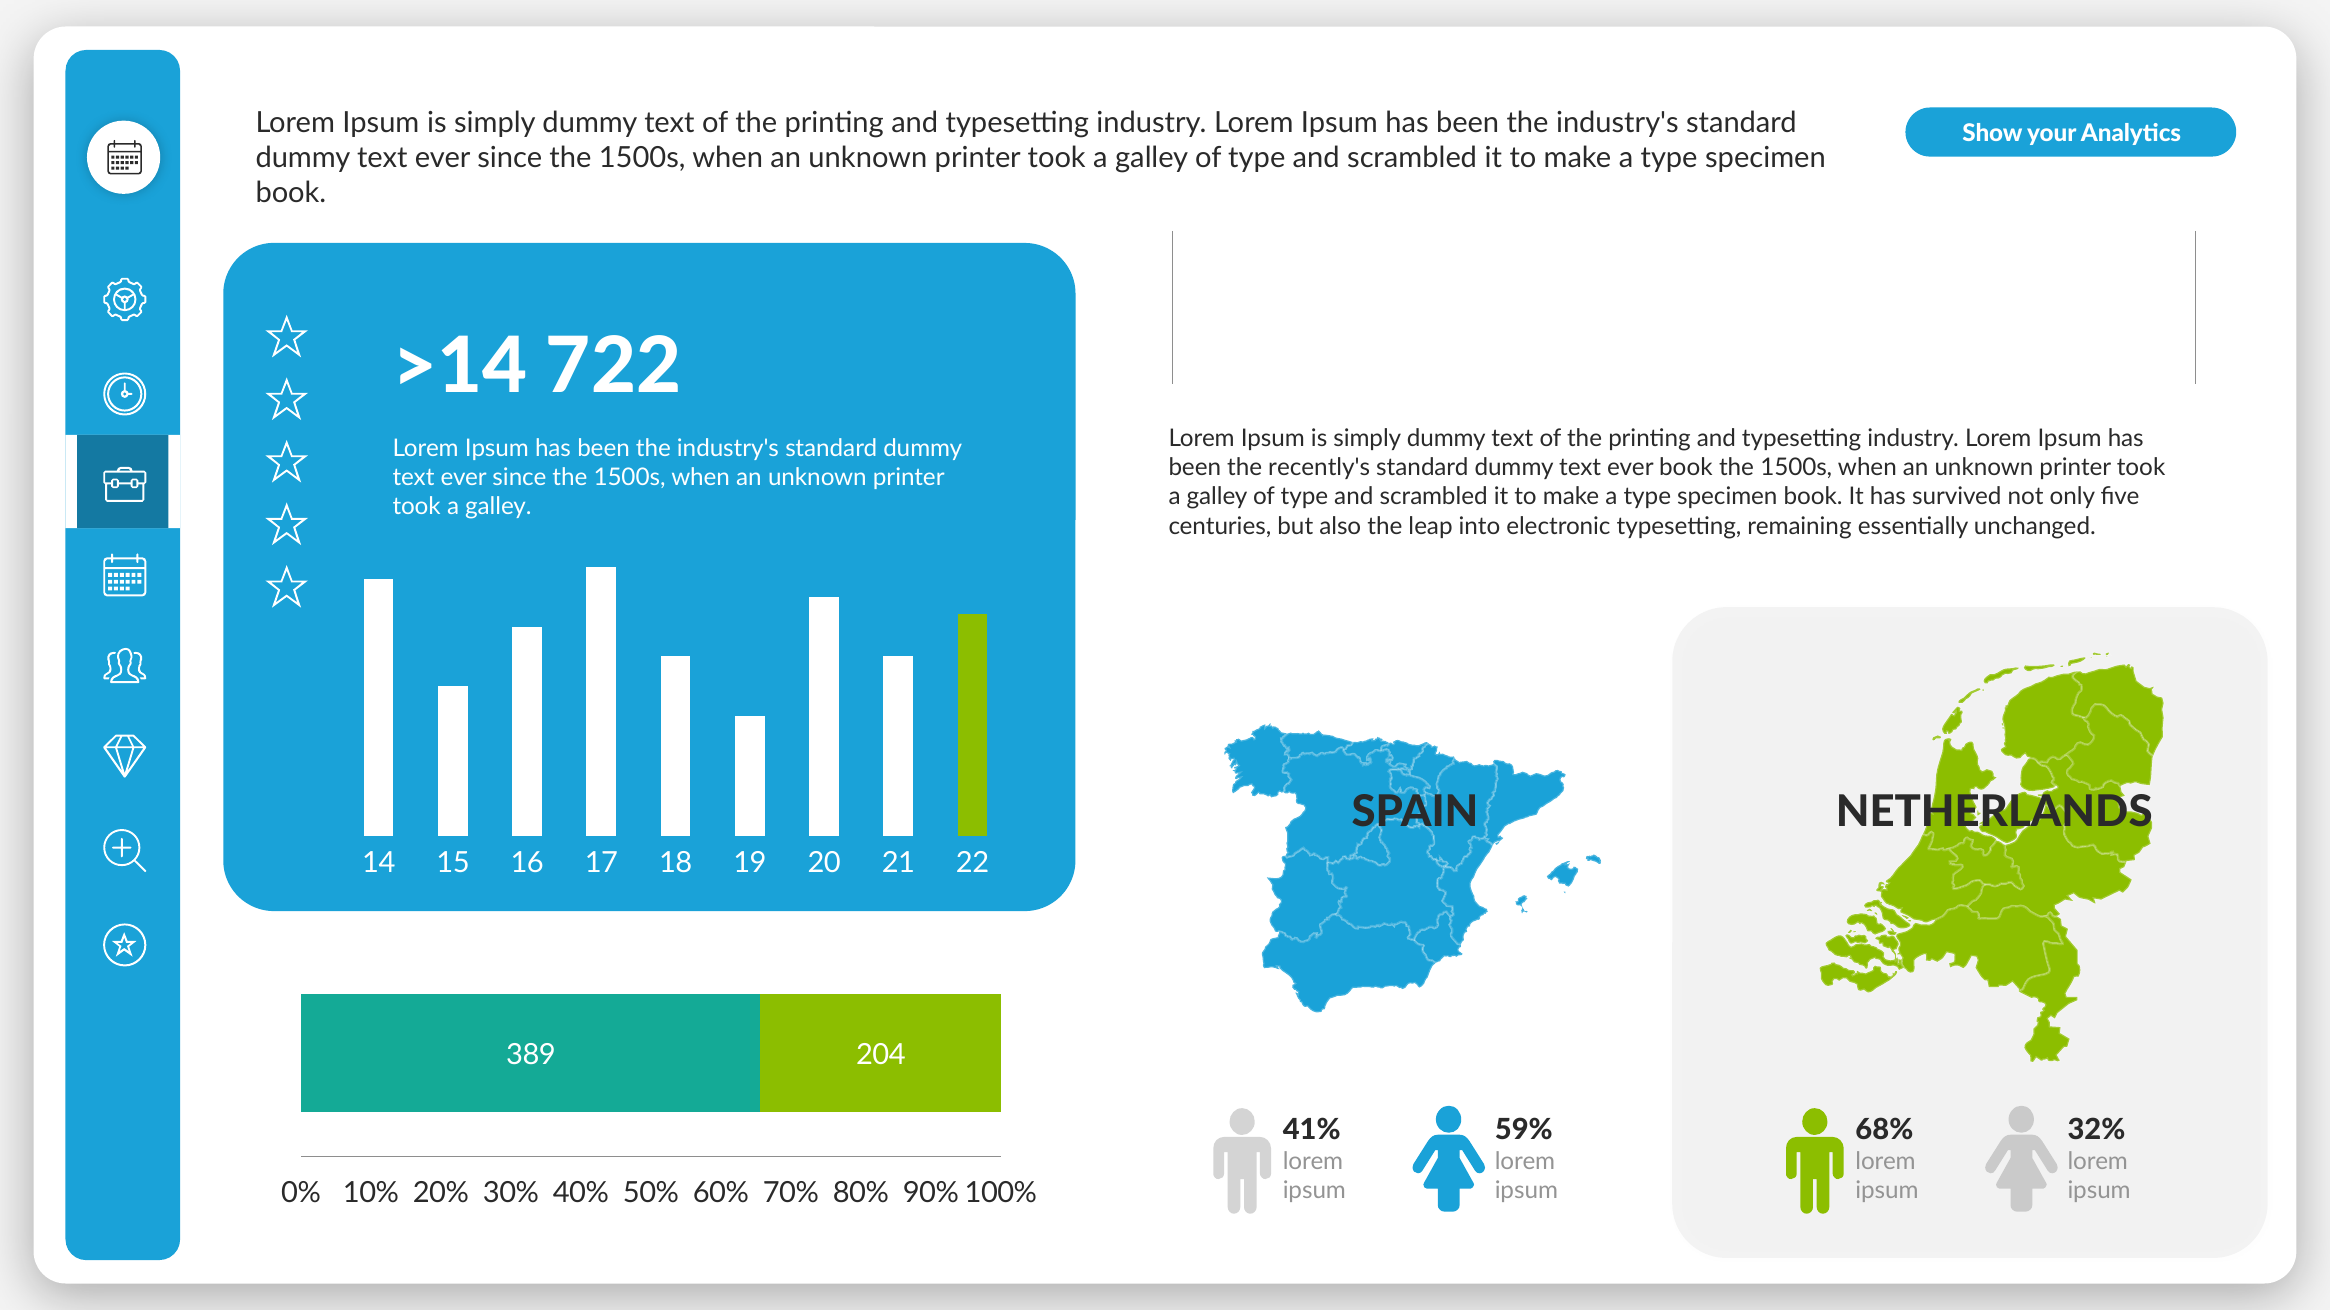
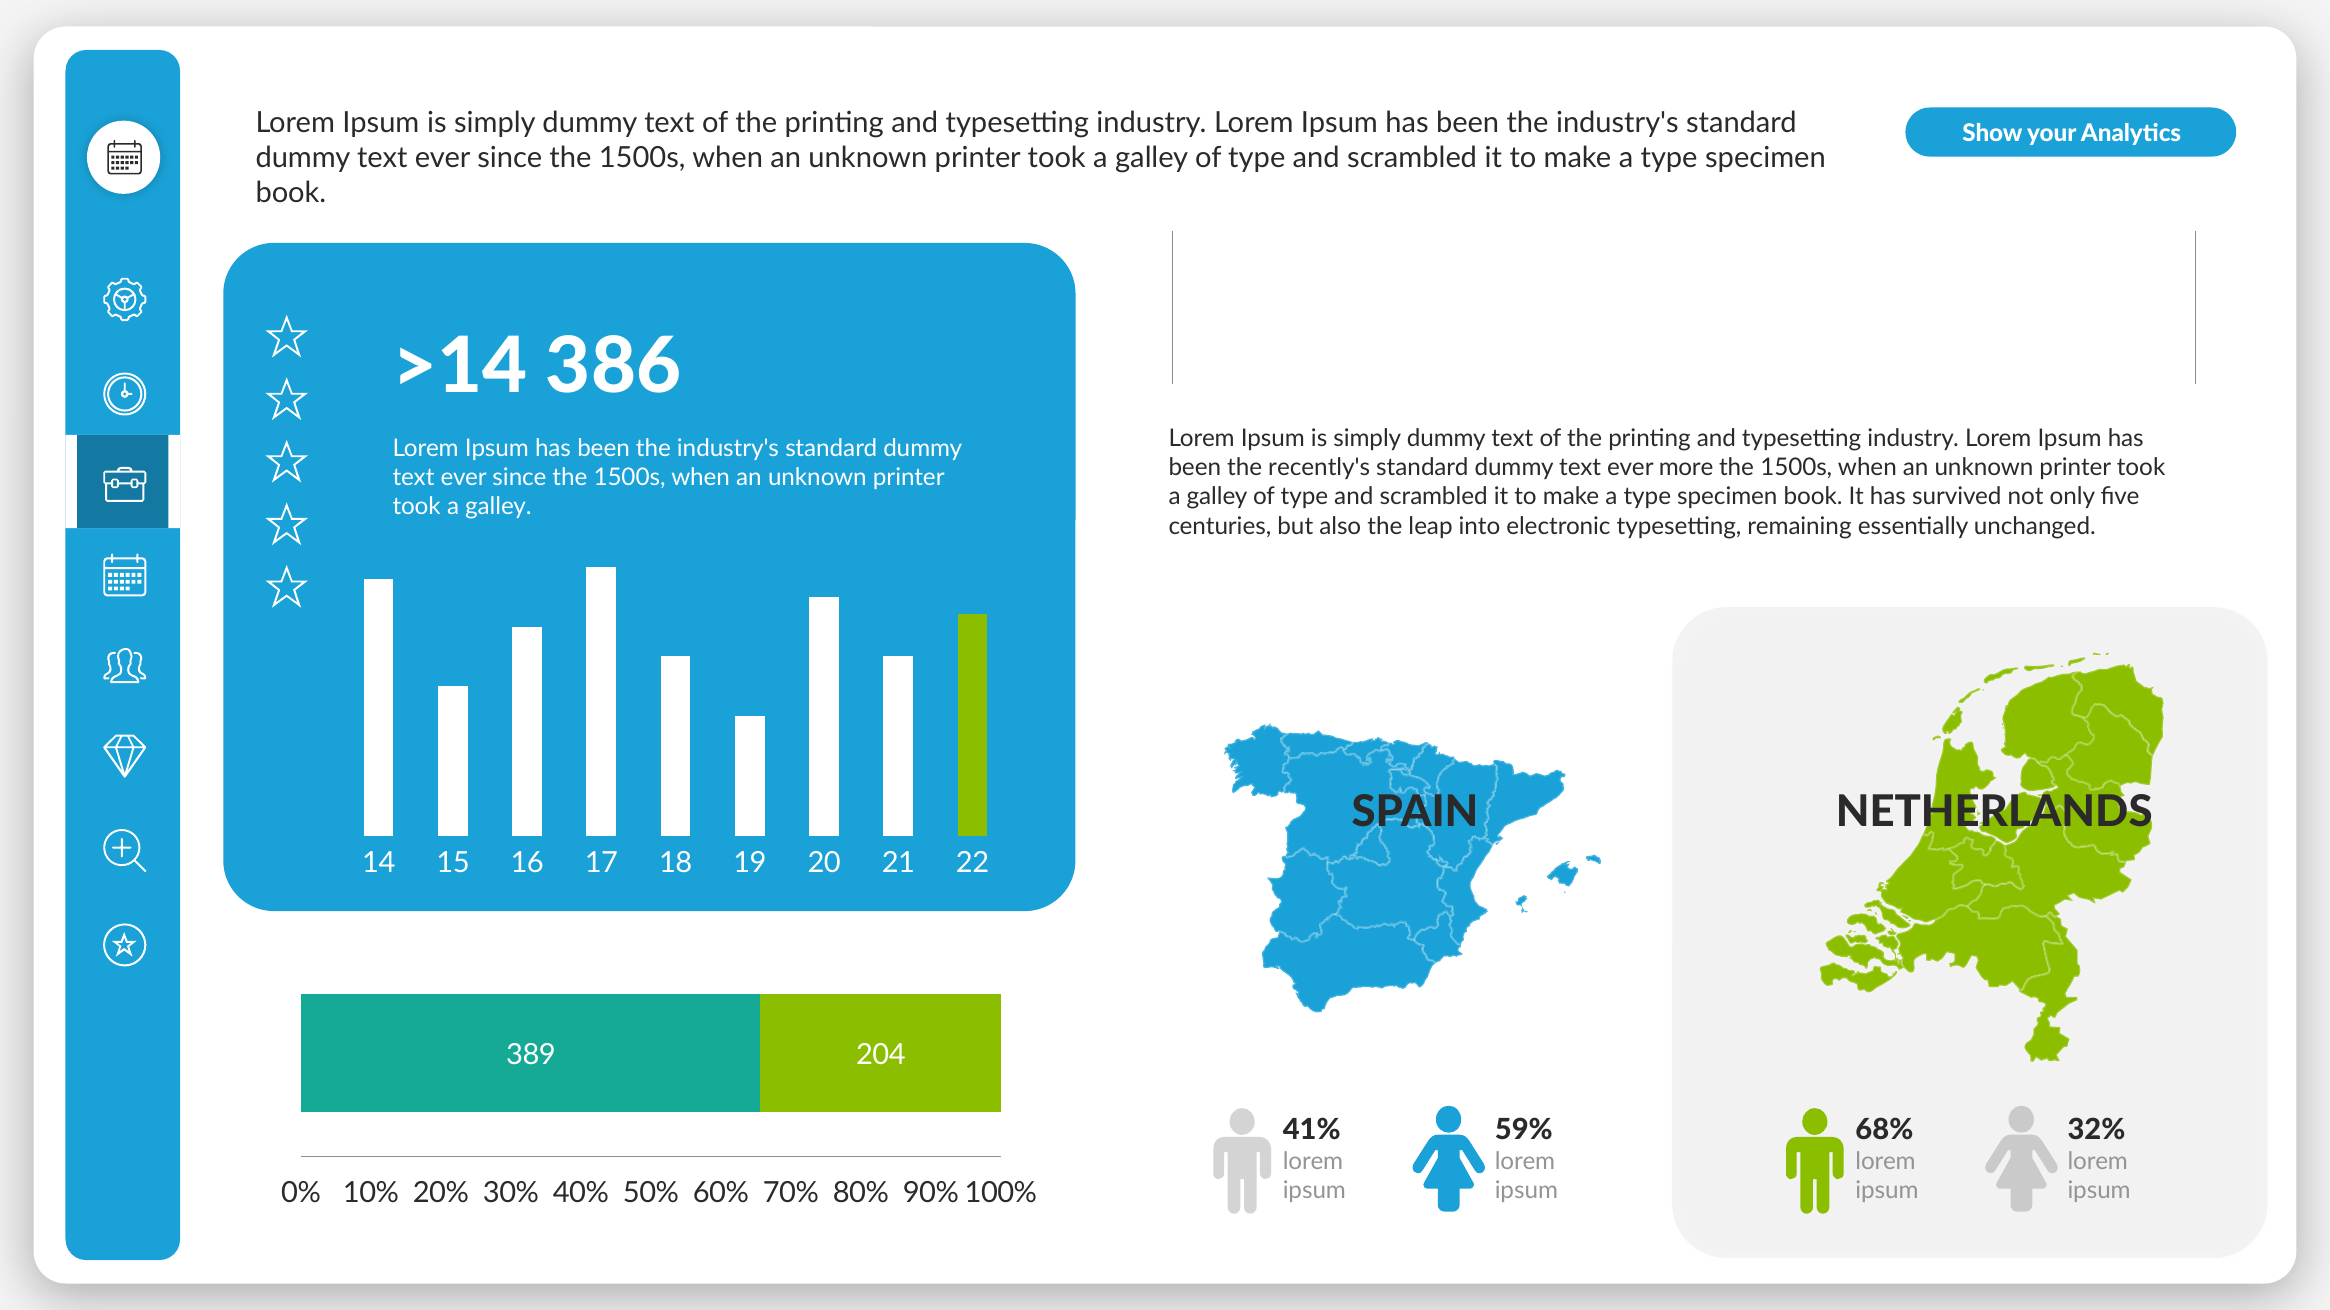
722: 722 -> 386 (614, 367)
ever book: book -> more (1686, 468)
